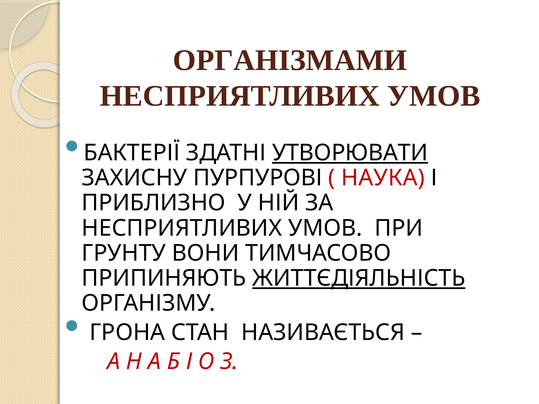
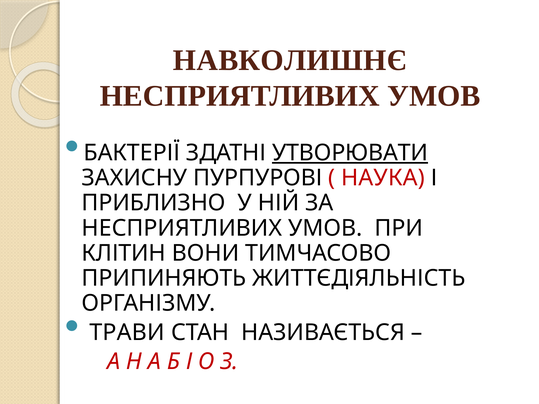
ОРГАНІЗМАМИ: ОРГАНІЗМАМИ -> НАВКОЛИШНЄ (290, 60)
ГРУНТУ: ГРУНТУ -> КЛІТИН (124, 253)
ЖИТТЄДІЯЛЬНІСТЬ underline: present -> none (359, 278)
ГРОНА: ГРОНА -> ТРАВИ (127, 333)
